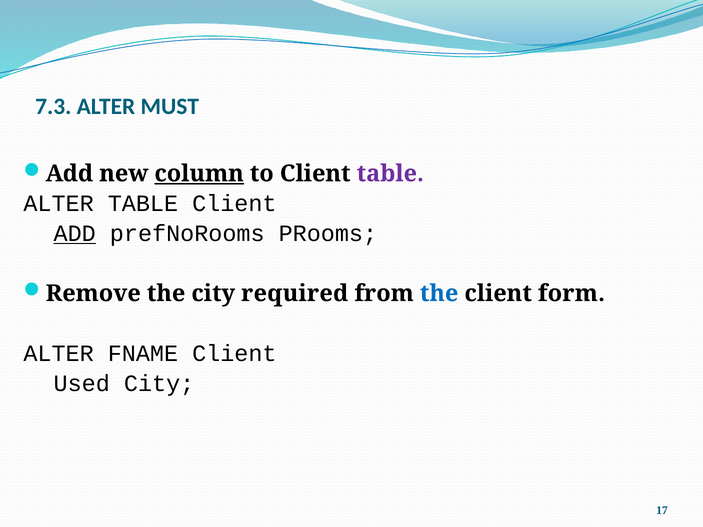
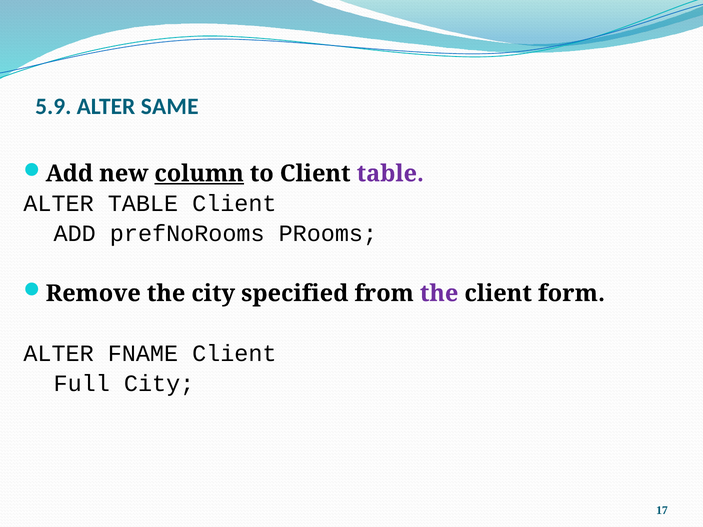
7.3: 7.3 -> 5.9 (53, 107)
MUST: MUST -> SAME (170, 107)
ADD underline: present -> none (75, 234)
required: required -> specified (295, 294)
the colour: blue -> purple (439, 294)
Used: Used -> Full (82, 383)
